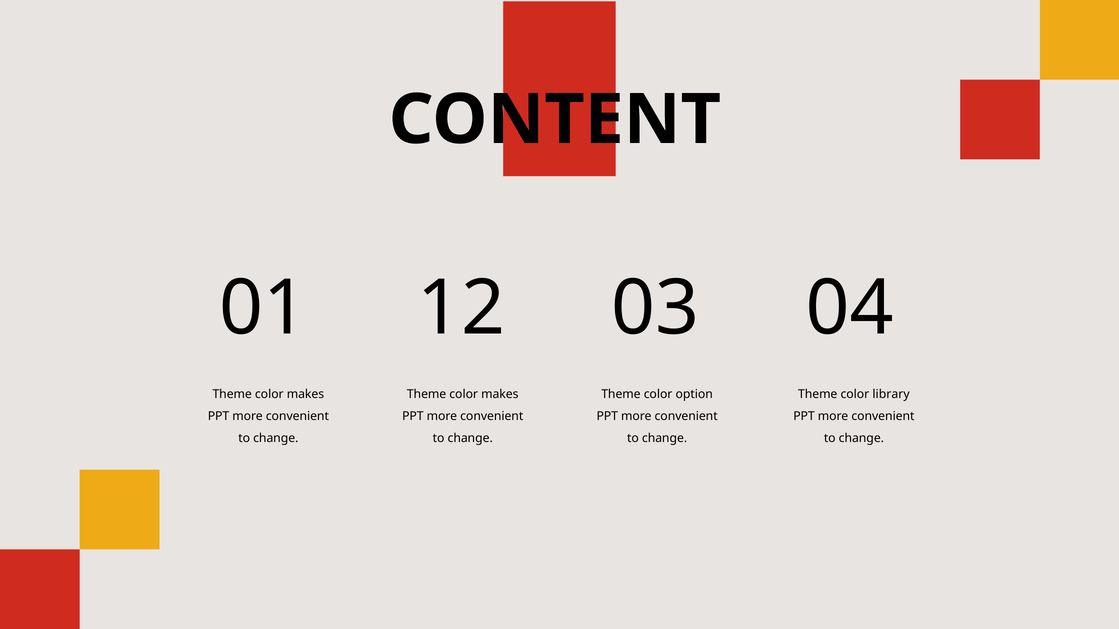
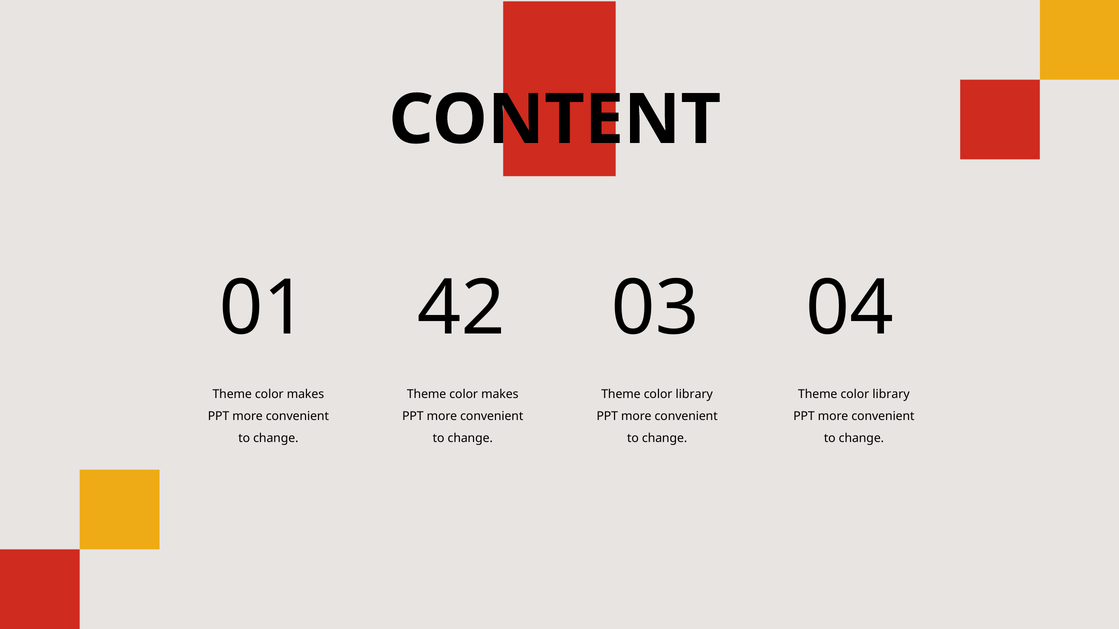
12: 12 -> 42 (461, 309)
option: option -> library (694, 395)
